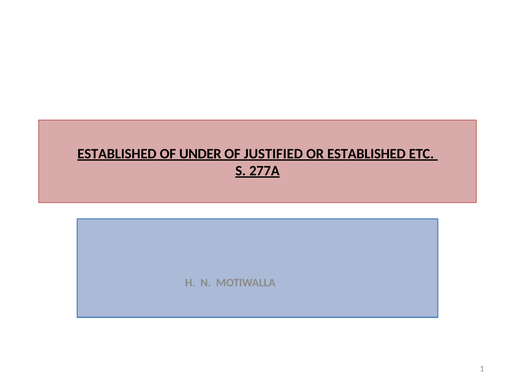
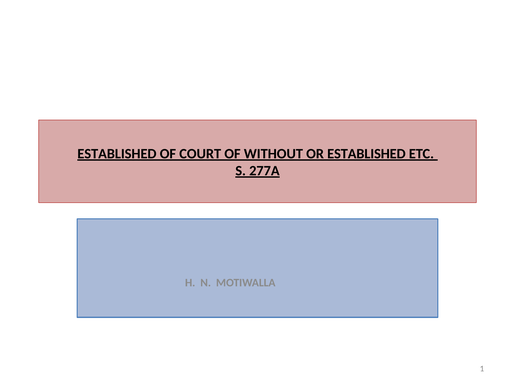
UNDER: UNDER -> COURT (200, 154)
JUSTIFIED: JUSTIFIED -> WITHOUT (273, 154)
